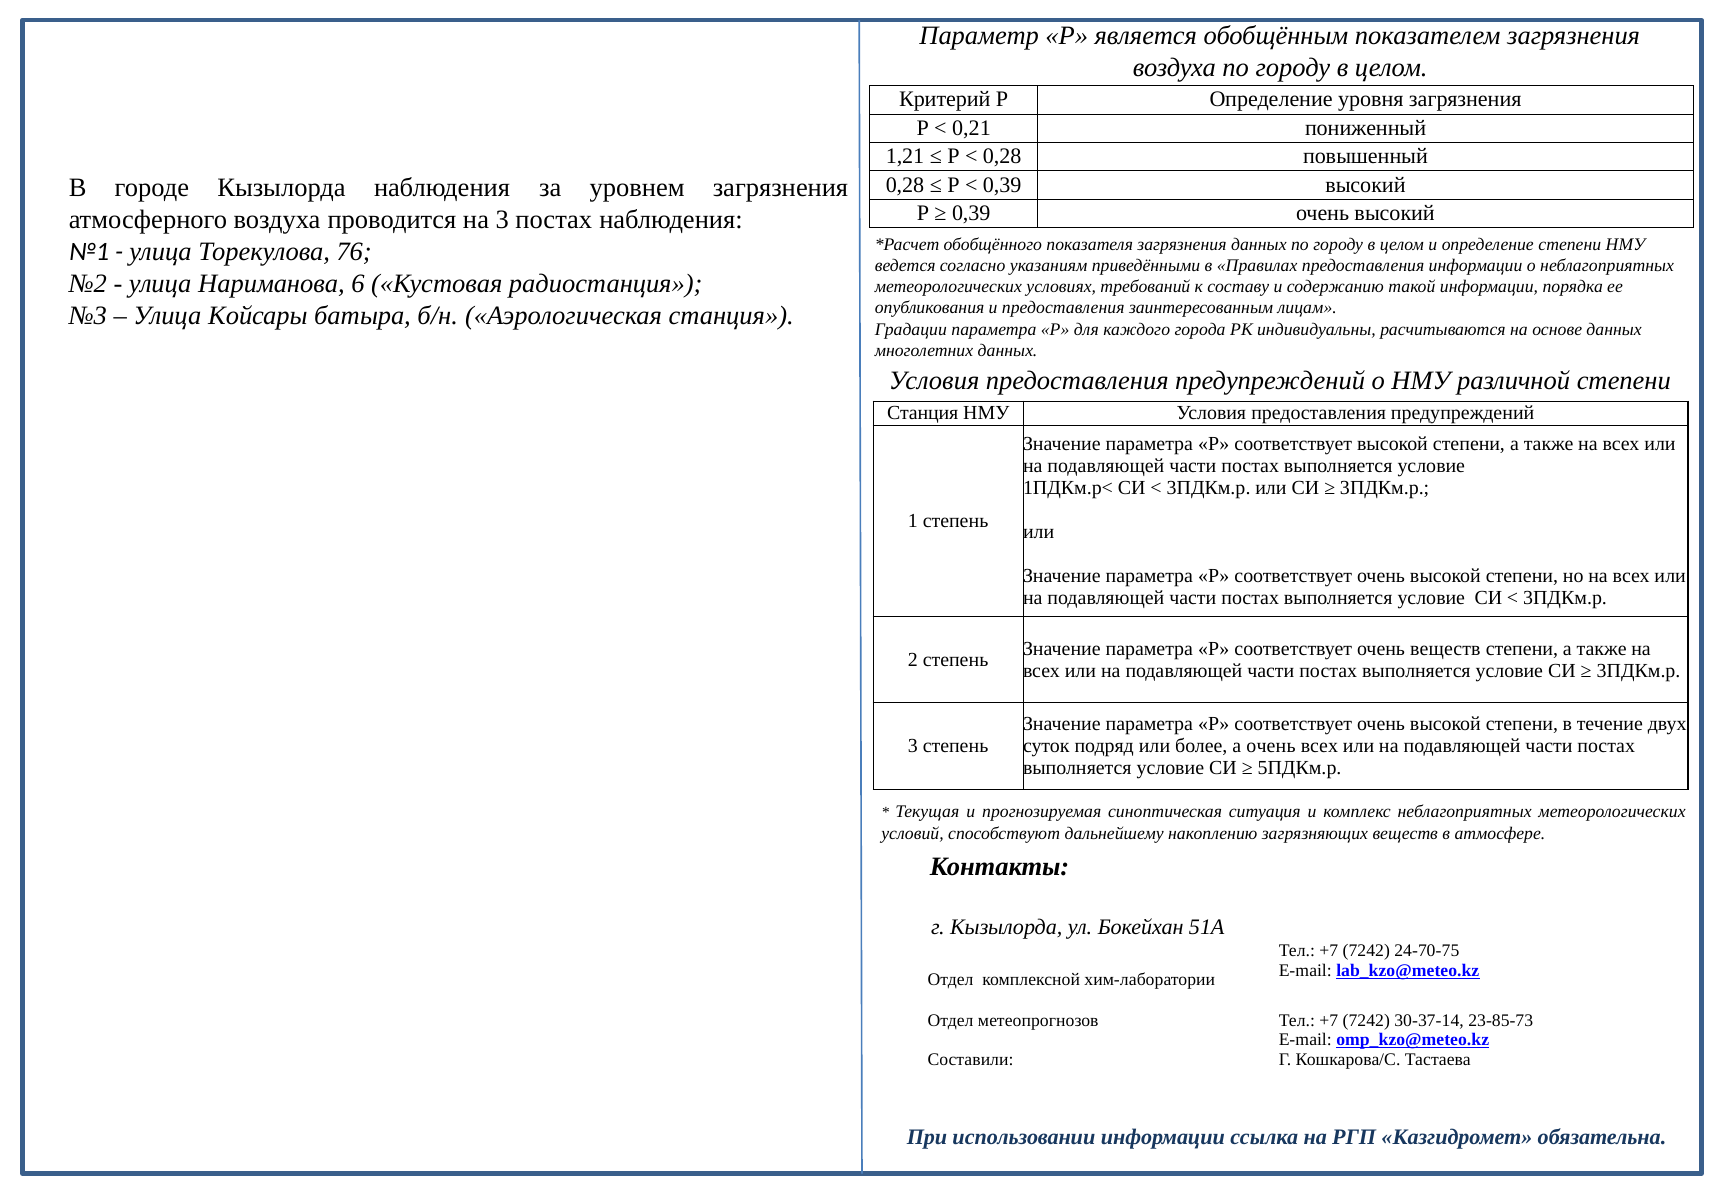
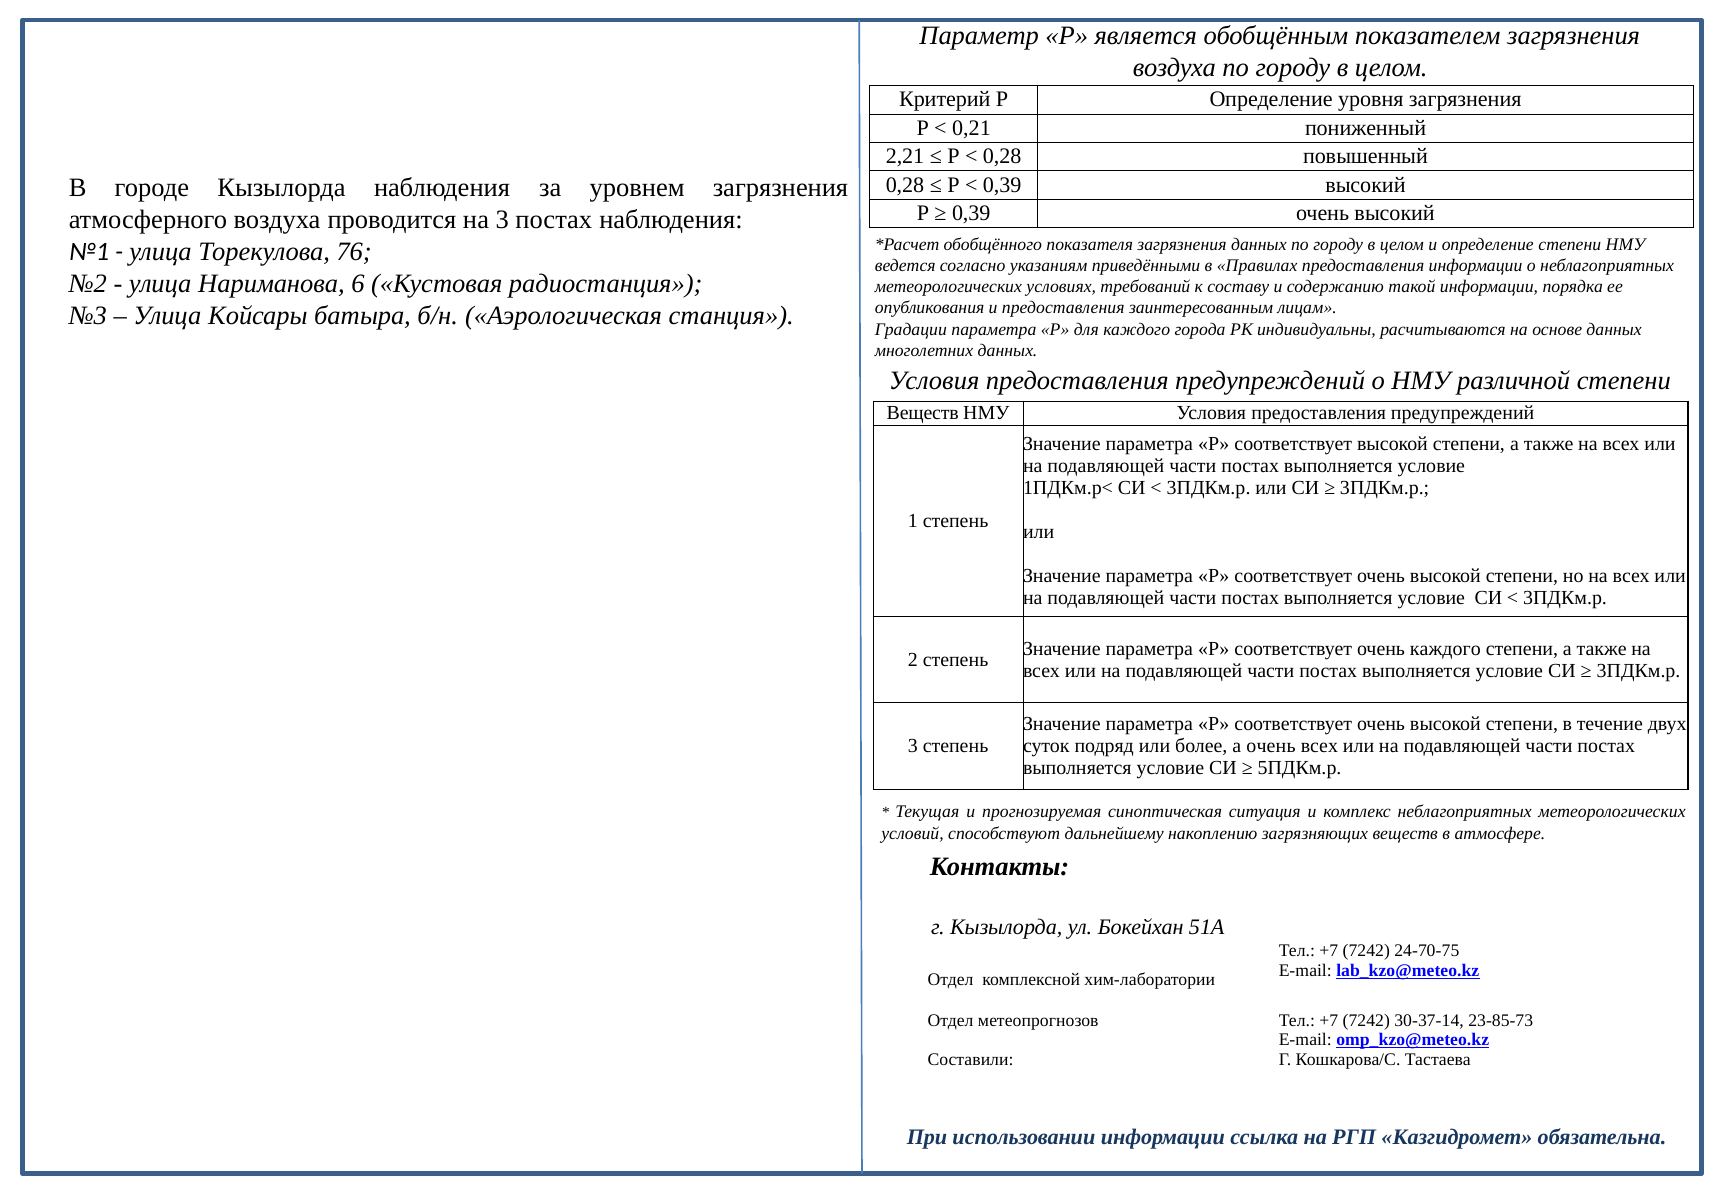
1,21: 1,21 -> 2,21 (905, 156)
Станция: Станция -> Веществ (923, 413)
очень веществ: веществ -> каждого (1445, 649)
